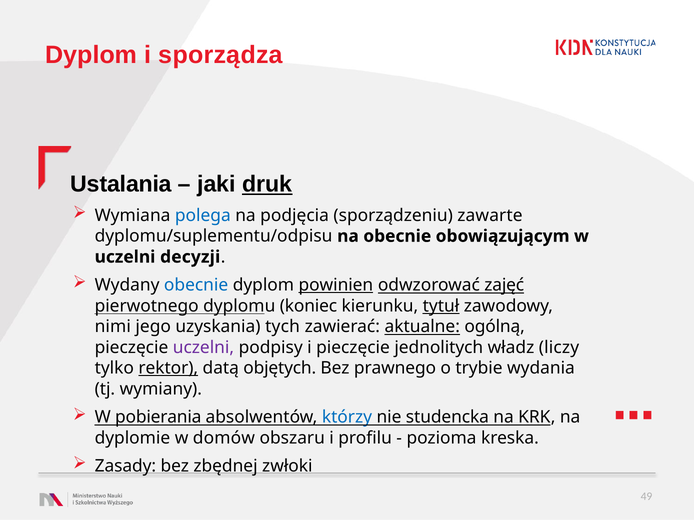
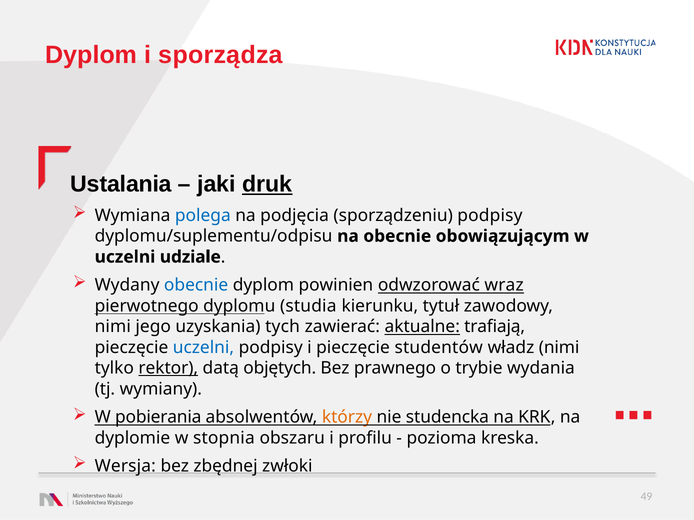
sporządzeniu zawarte: zawarte -> podpisy (490, 216)
decyzji: decyzji -> udziale (190, 257)
powinien underline: present -> none (336, 285)
zajęć: zajęć -> wraz (504, 285)
koniec: koniec -> studia (308, 306)
tytuł underline: present -> none (441, 306)
ogólną: ogólną -> trafiają (495, 327)
uczelni colour: purple -> blue (203, 348)
jednolitych: jednolitych -> studentów (439, 348)
władz liczy: liczy -> nimi (559, 348)
którzy colour: blue -> orange (347, 418)
domów: domów -> stopnia (224, 438)
Zasady: Zasady -> Wersja (125, 467)
